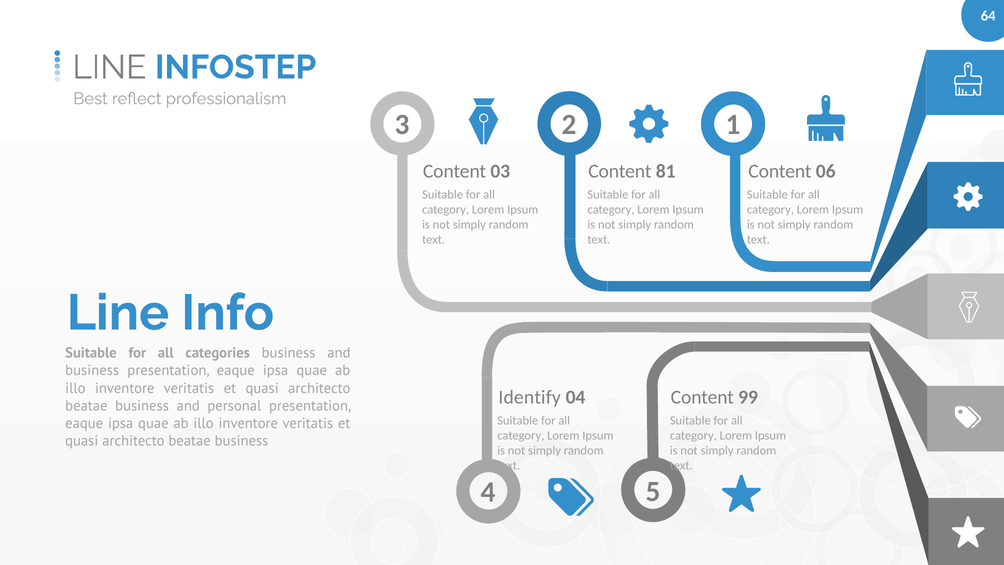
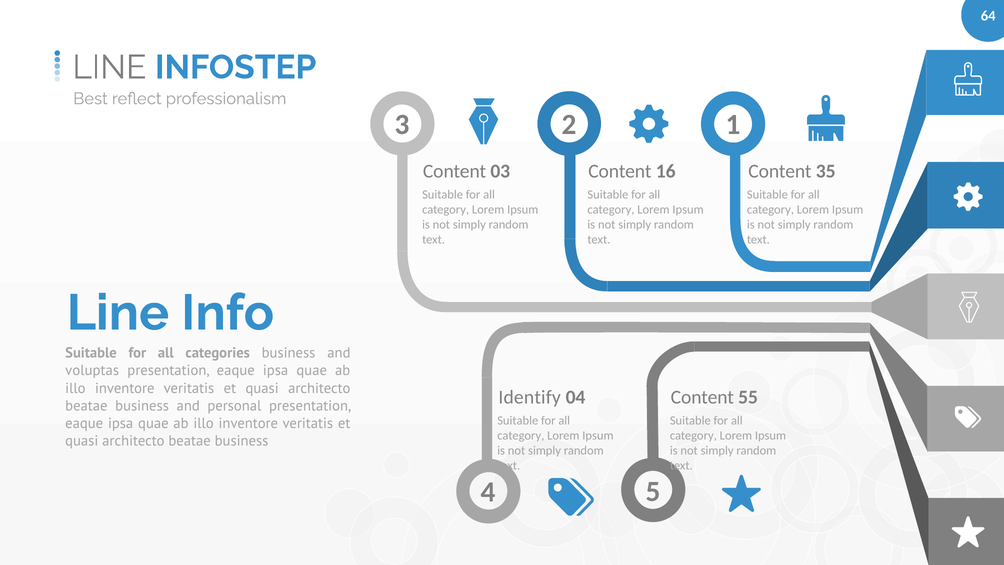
81: 81 -> 16 (666, 171)
06: 06 -> 35 (826, 171)
business: business -> voluptas (92, 370)
99: 99 -> 55 (748, 397)
